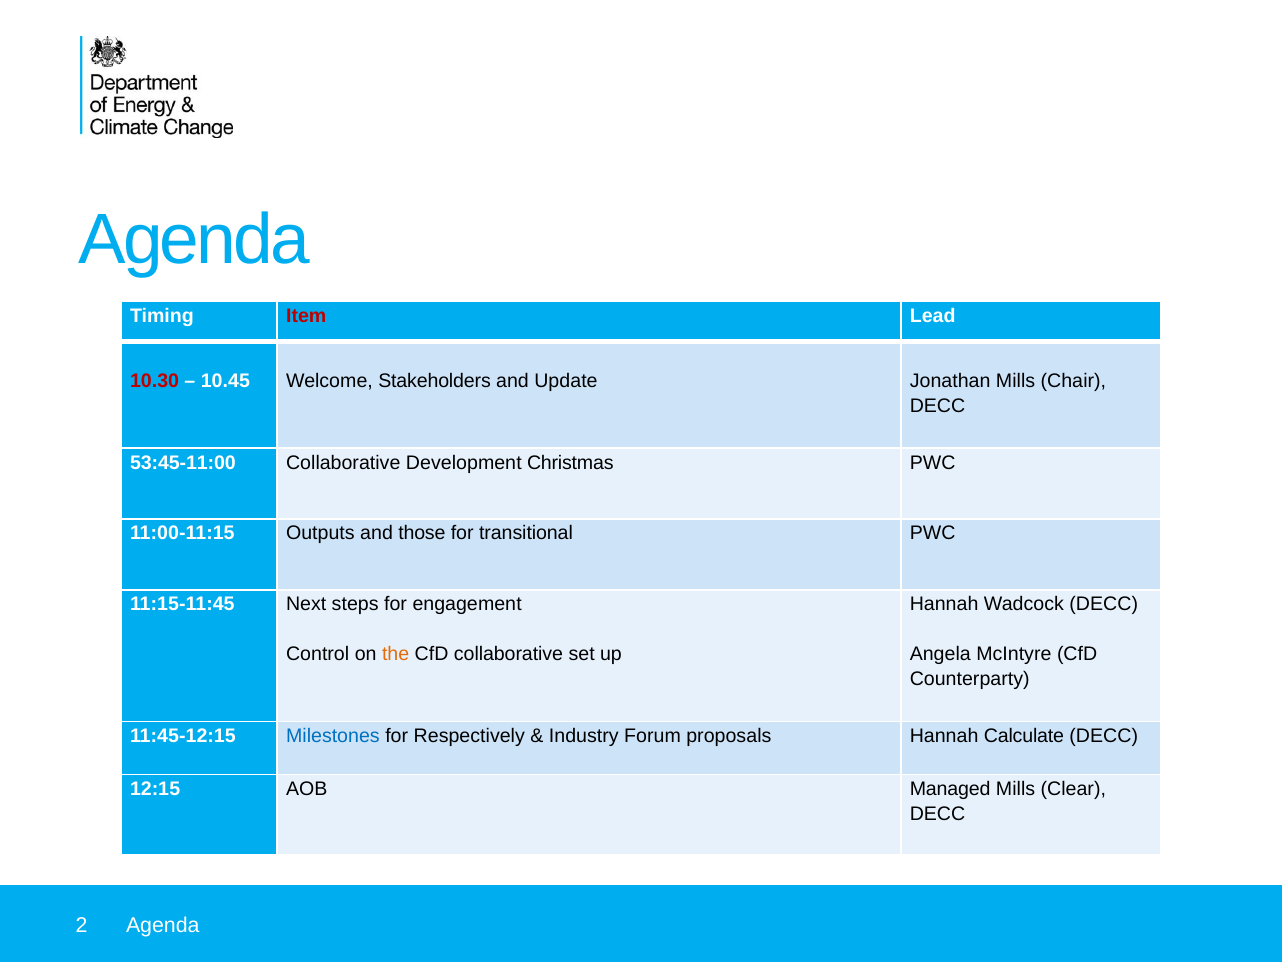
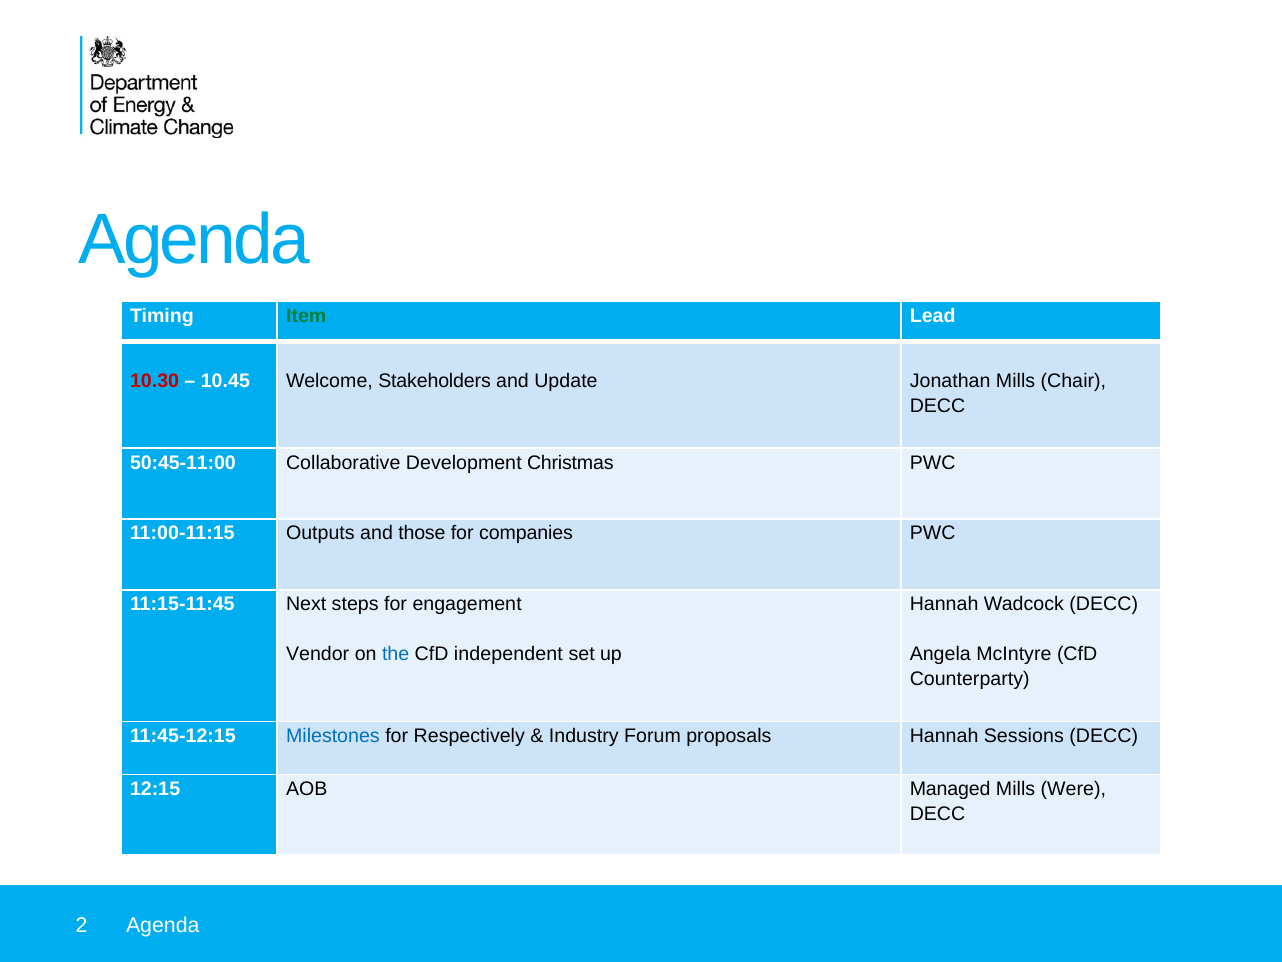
Item colour: red -> green (306, 316)
53:45-11:00: 53:45-11:00 -> 50:45-11:00 (183, 462)
transitional: transitional -> companies (526, 533)
Control: Control -> Vendor (318, 654)
the colour: orange -> blue (396, 654)
CfD collaborative: collaborative -> independent (508, 654)
Calculate: Calculate -> Sessions (1024, 735)
Clear: Clear -> Were (1073, 789)
